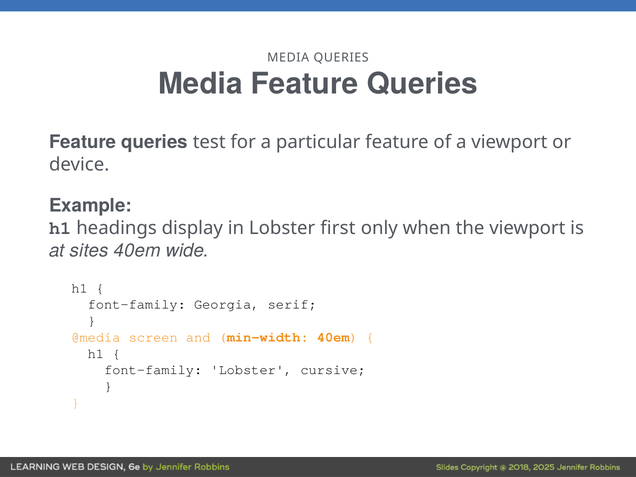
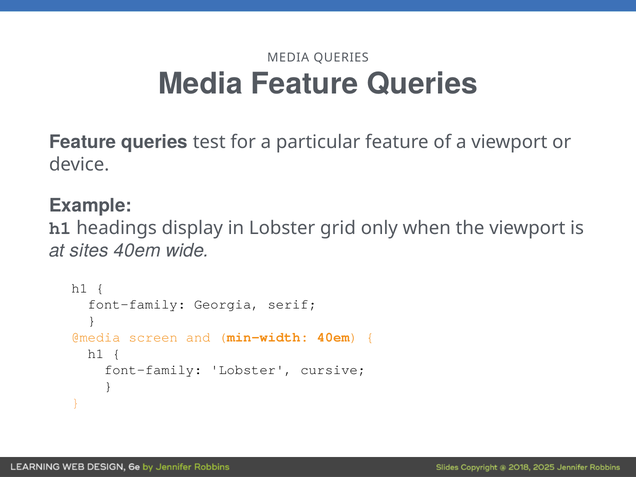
first: first -> grid (338, 228)
